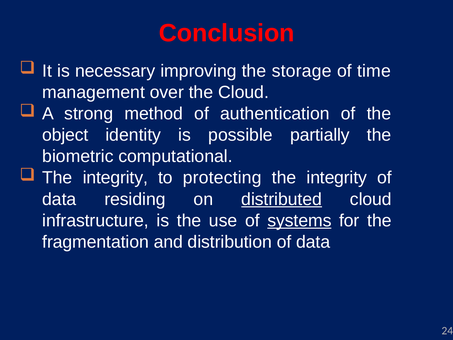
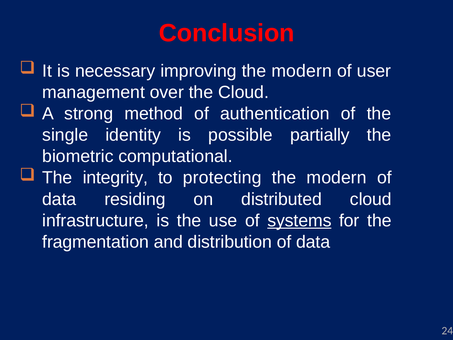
improving the storage: storage -> modern (302, 71)
time: time -> user (374, 71)
object: object -> single (65, 135)
integrity: integrity -> modern (337, 178)
distributed underline: present -> none (282, 199)
